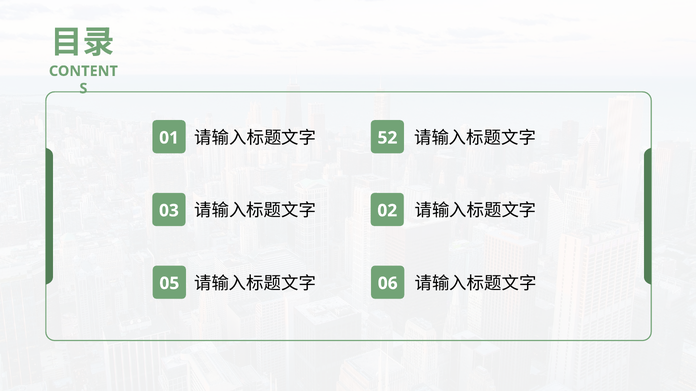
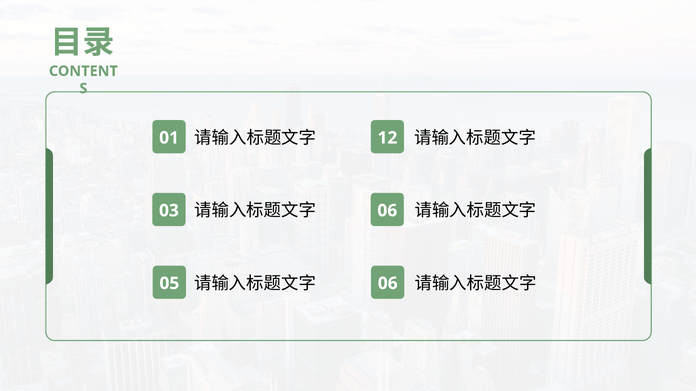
52: 52 -> 12 (387, 138)
03 02: 02 -> 06 (387, 211)
